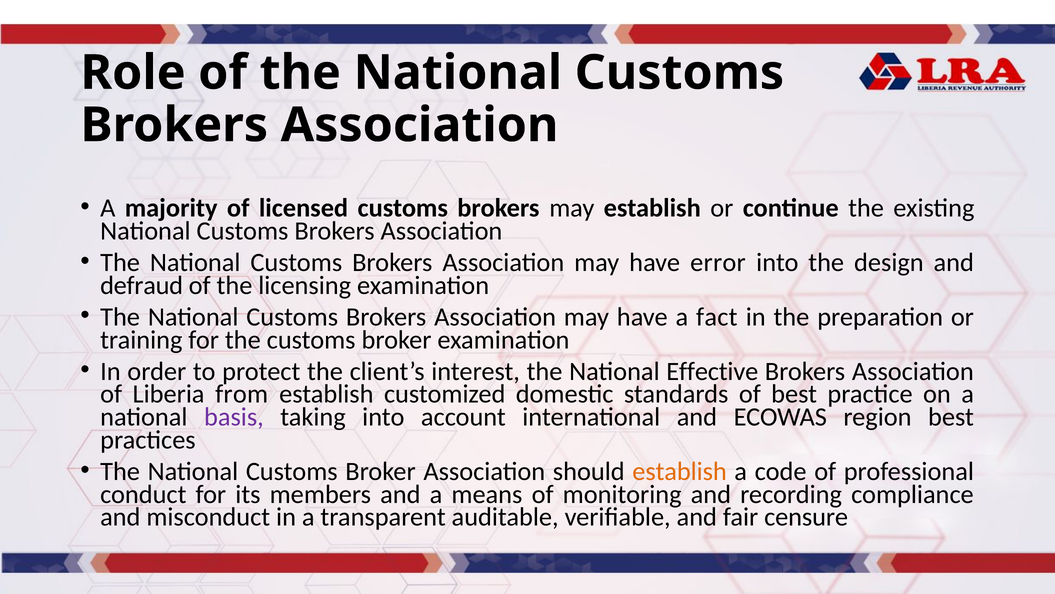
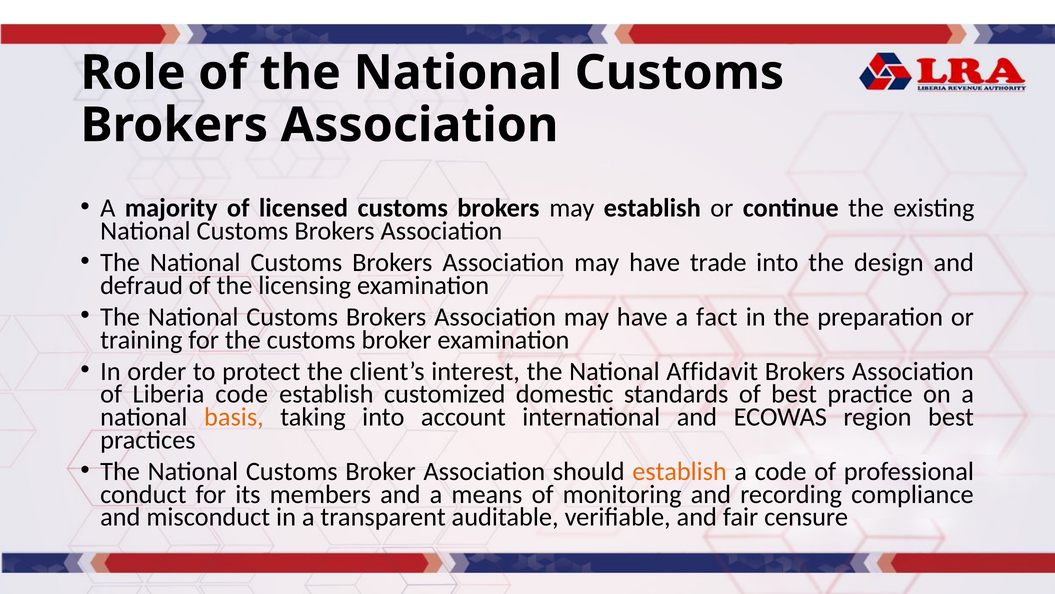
error: error -> trade (718, 262)
Effective: Effective -> Affidavit (712, 371)
Liberia from: from -> code (242, 394)
basis colour: purple -> orange (234, 417)
